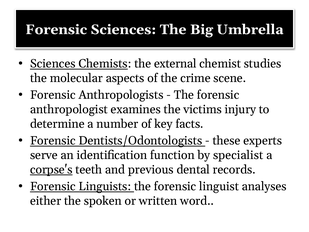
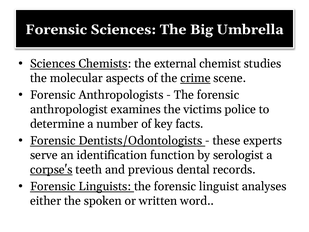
crime underline: none -> present (195, 78)
injury: injury -> police (240, 109)
specialist: specialist -> serologist (238, 155)
